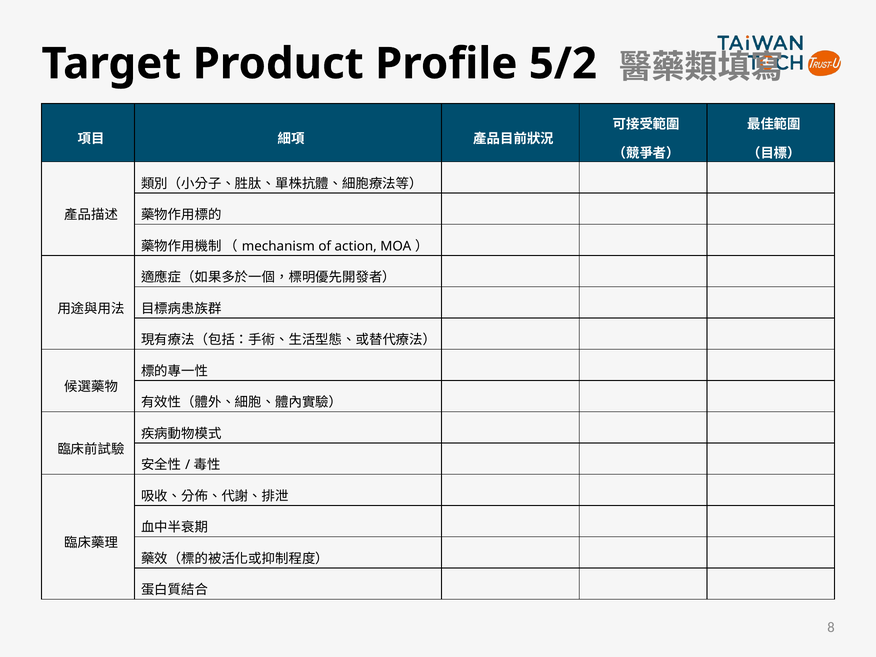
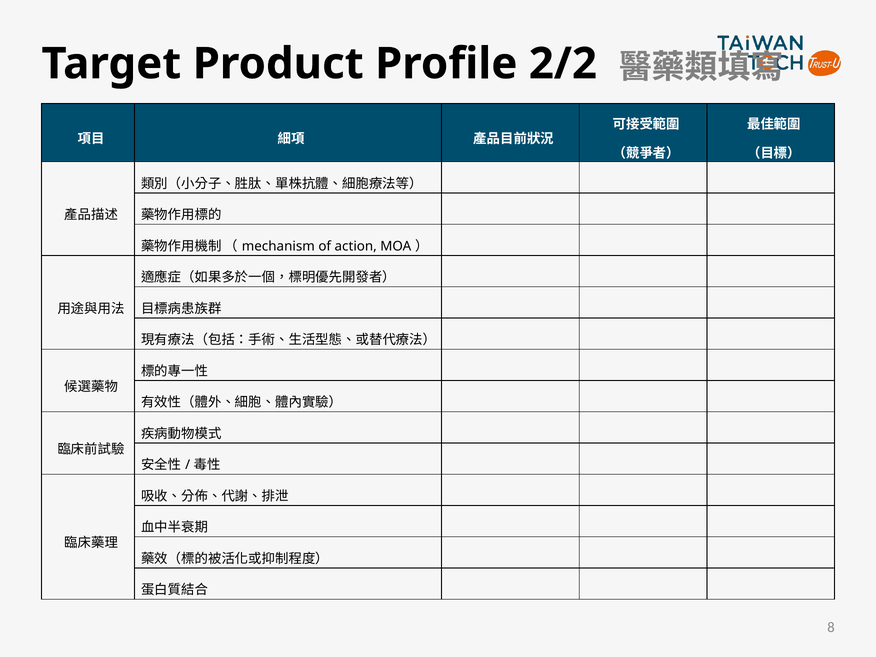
5/2: 5/2 -> 2/2 (563, 64)
